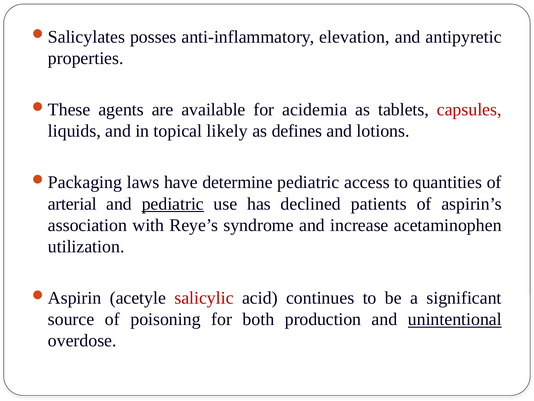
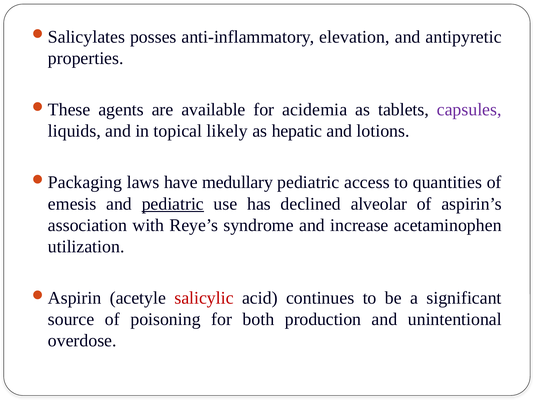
capsules colour: red -> purple (469, 110)
defines: defines -> hepatic (297, 131)
determine: determine -> medullary (238, 182)
arterial: arterial -> emesis (72, 204)
patients: patients -> alveolar (379, 204)
unintentional underline: present -> none (455, 319)
